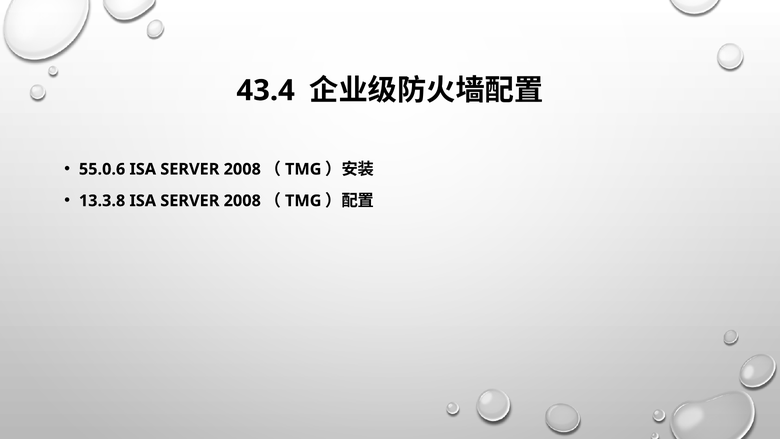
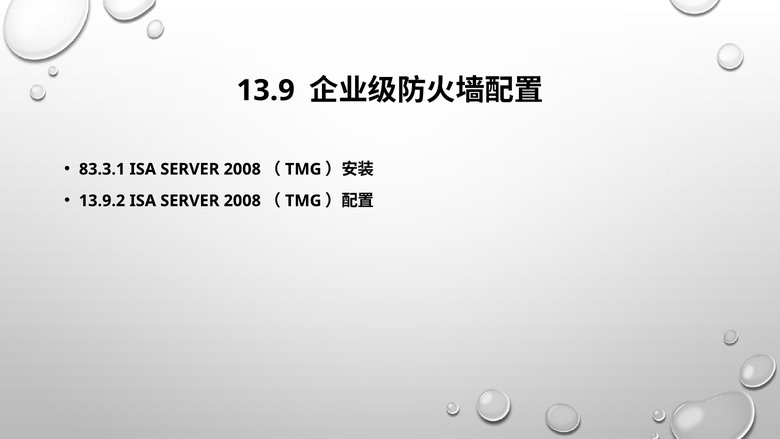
43.4: 43.4 -> 13.9 (266, 90)
55.0.6: 55.0.6 -> 83.3.1 (102, 169)
13.3.8: 13.3.8 -> 13.9.2 (102, 201)
